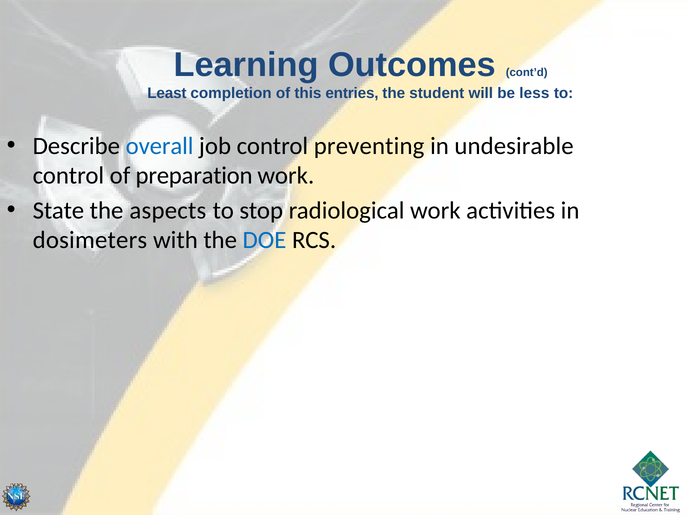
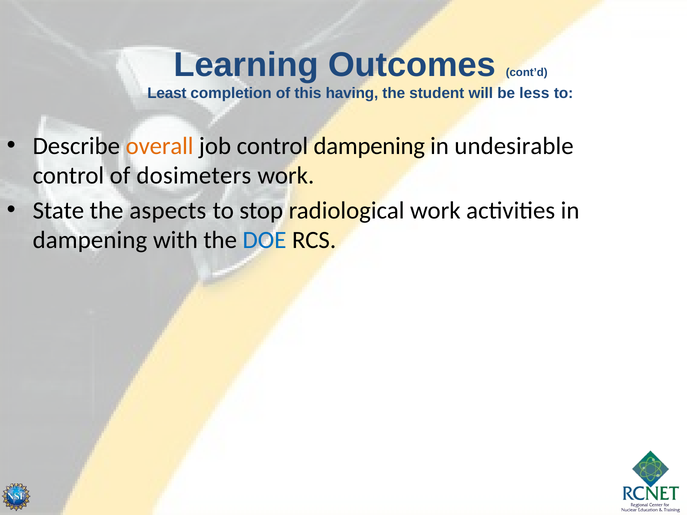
entries: entries -> having (352, 93)
overall colour: blue -> orange (160, 146)
control preventing: preventing -> dampening (369, 146)
preparation: preparation -> dosimeters (194, 176)
dosimeters: dosimeters -> dampening (90, 240)
